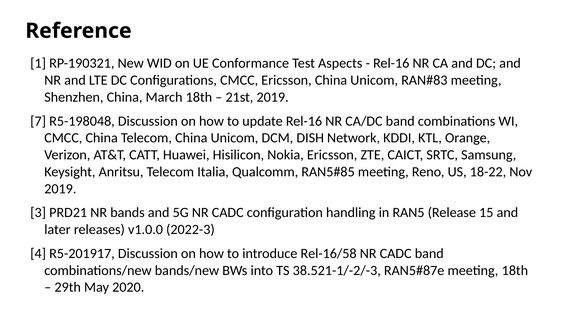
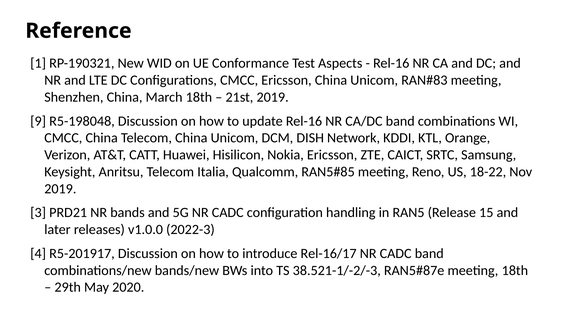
7: 7 -> 9 (38, 121)
Rel-16/58: Rel-16/58 -> Rel-16/17 (329, 254)
